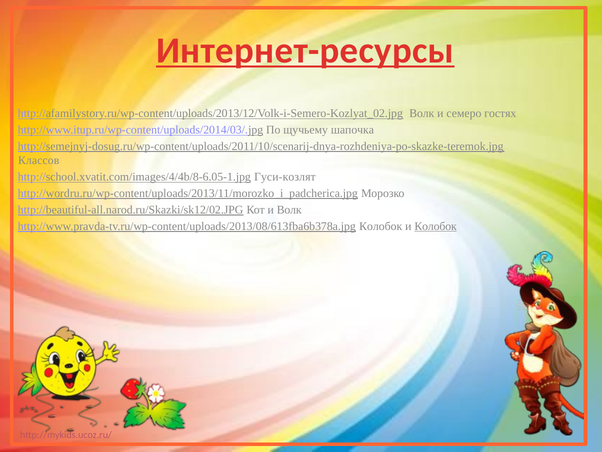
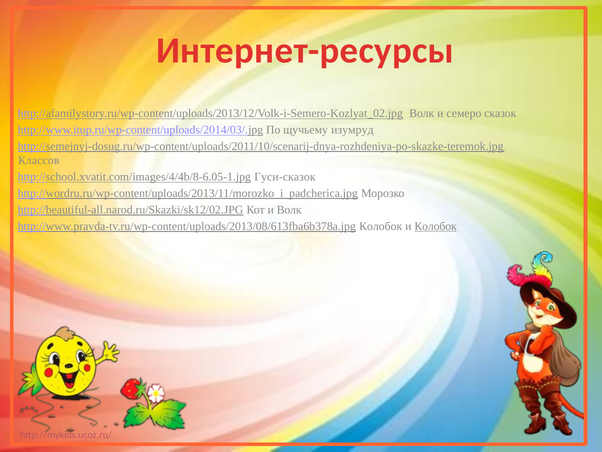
Интернет-ресурсы underline: present -> none (305, 51)
гостях: гостях -> сказок (500, 113)
шапочка: шапочка -> изумруд (352, 130)
Гуси-козлят: Гуси-козлят -> Гуси-сказок (285, 177)
